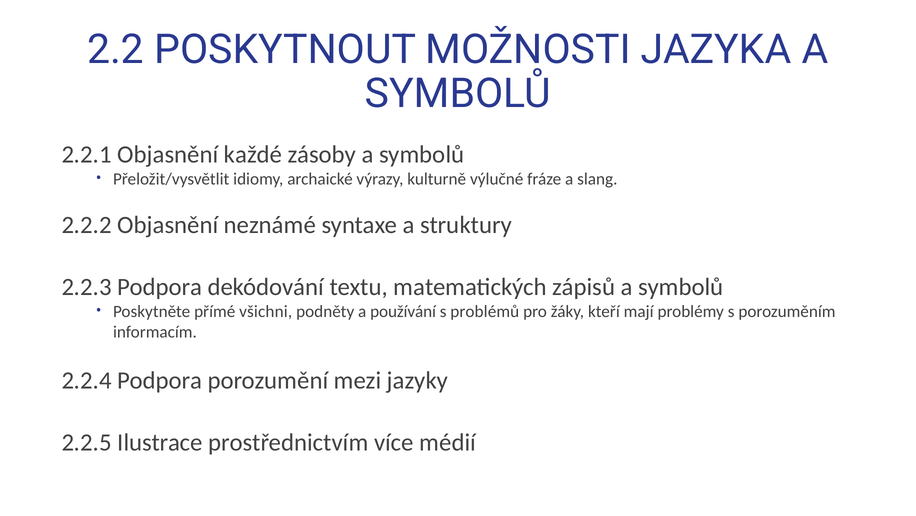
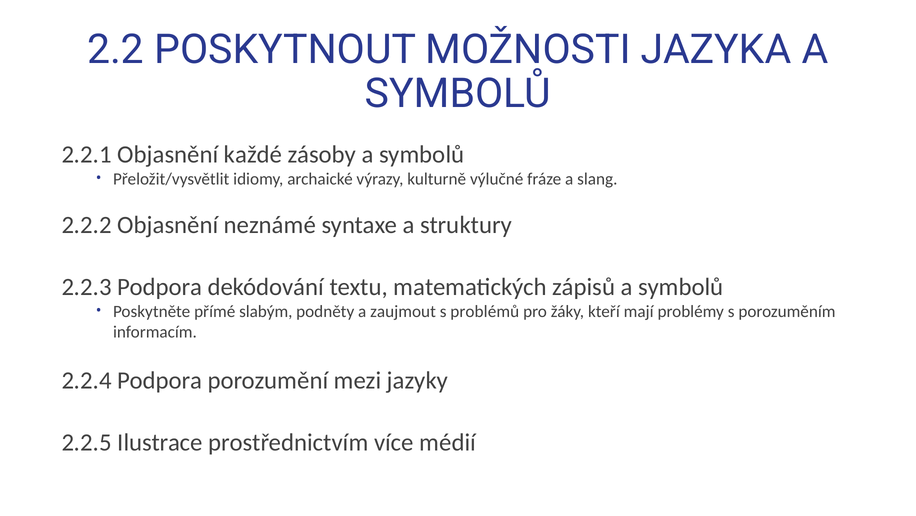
všichni: všichni -> slabým (266, 311)
používání: používání -> zaujmout (403, 311)
